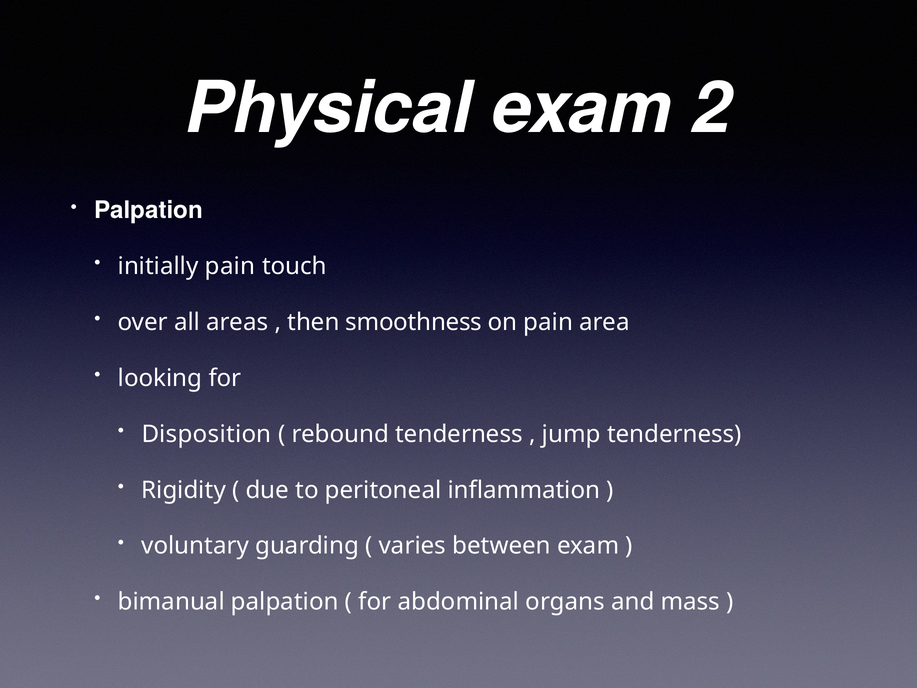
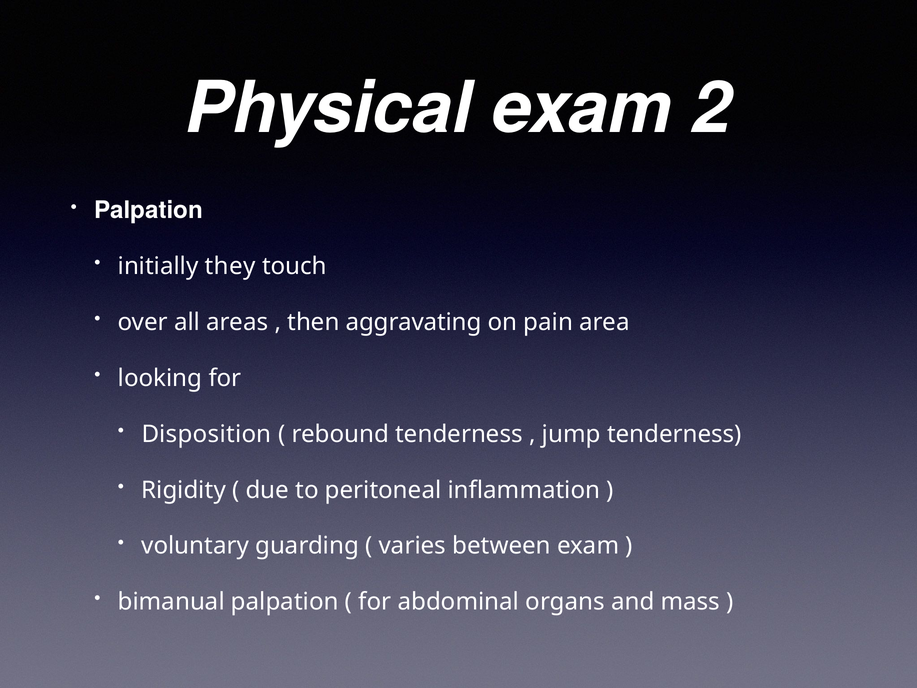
initially pain: pain -> they (230, 266)
smoothness: smoothness -> aggravating (414, 322)
